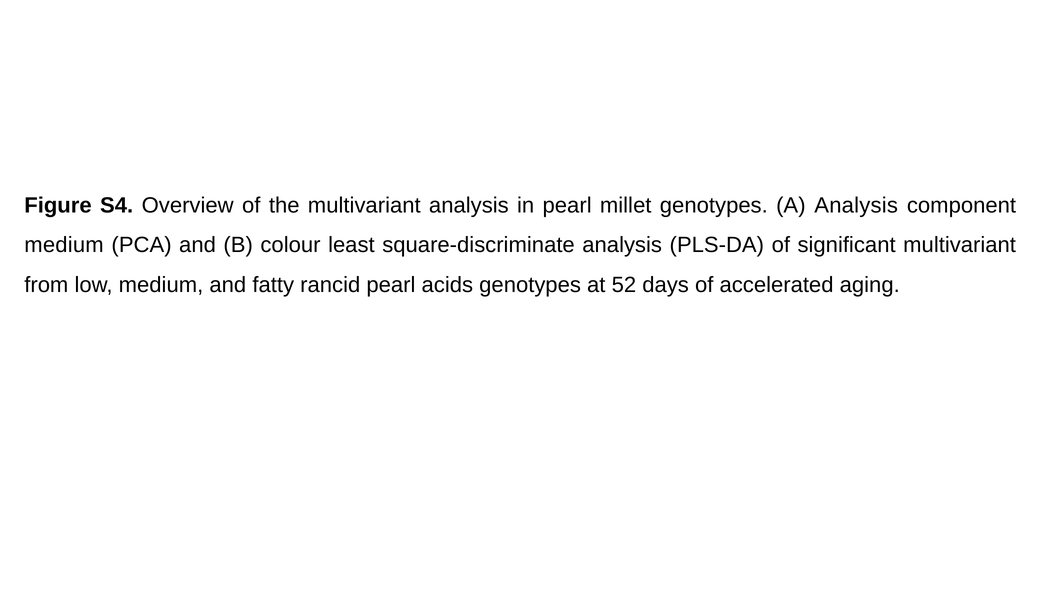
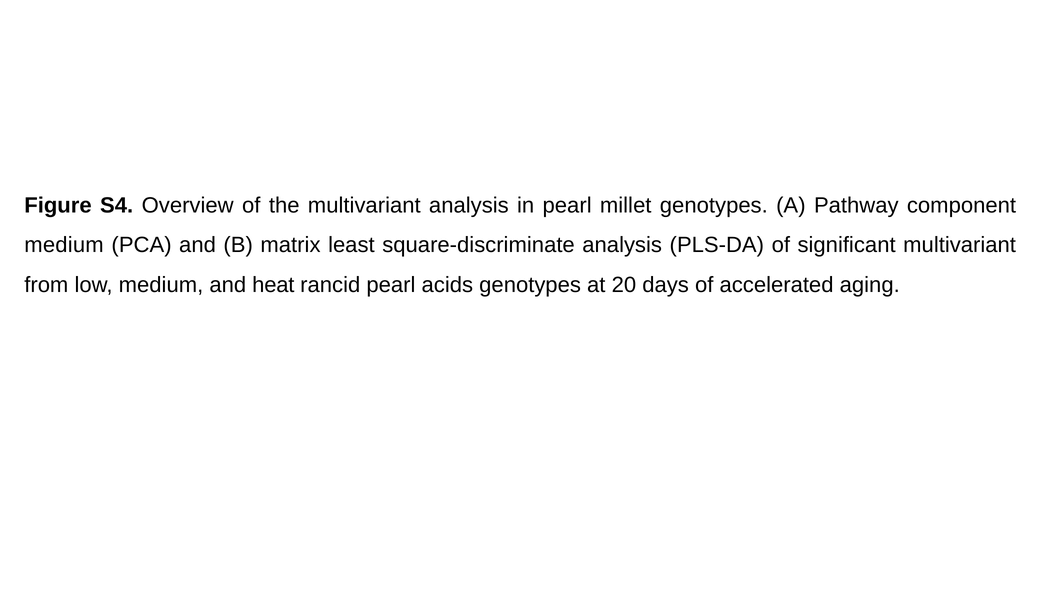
A Analysis: Analysis -> Pathway (856, 205)
colour: colour -> matrix (290, 245)
fatty: fatty -> heat (273, 285)
52: 52 -> 20 (624, 285)
